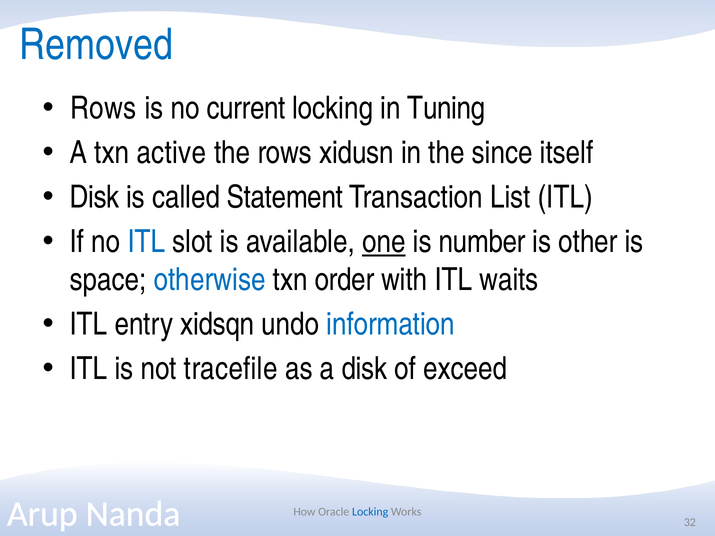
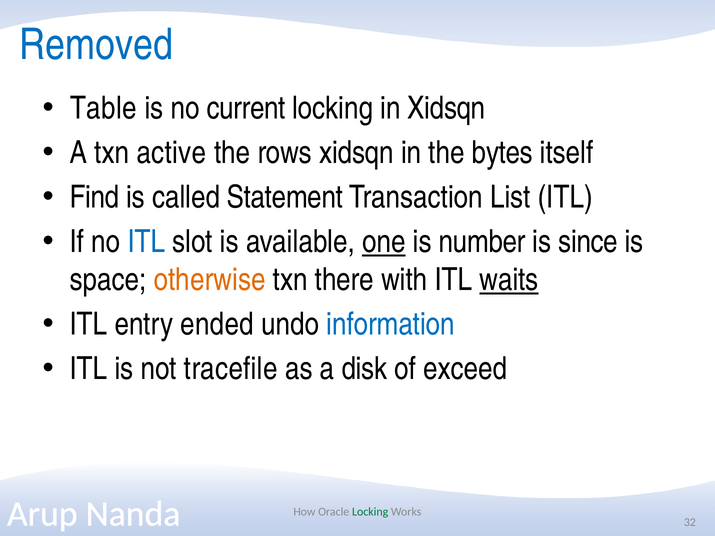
Rows: Rows -> Table (103, 108)
in Tuning: Tuning -> Xidsqn (446, 108)
rows xidusn: xidusn -> xidsqn (356, 153)
since: since -> bytes (502, 153)
Disk: Disk -> Find (94, 197)
other: other -> since (588, 242)
otherwise colour: blue -> orange (210, 280)
order: order -> there (344, 280)
waits underline: none -> present (509, 280)
xidsqn: xidsqn -> ended (217, 325)
Locking colour: blue -> green (370, 512)
